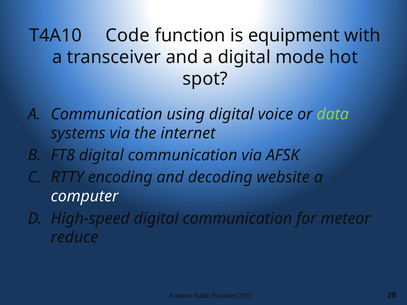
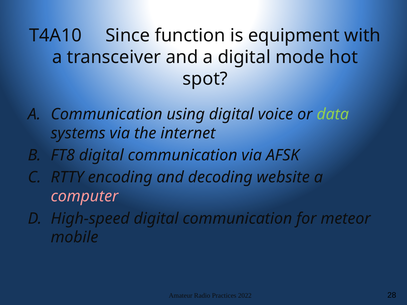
Code: Code -> Since (128, 35)
computer colour: white -> pink (85, 197)
reduce: reduce -> mobile (75, 238)
